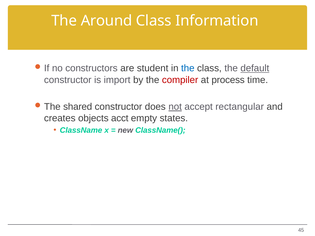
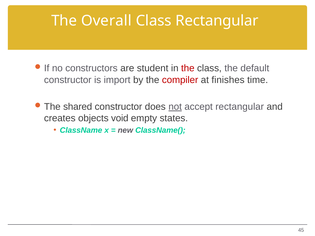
Around: Around -> Overall (106, 21)
Class Information: Information -> Rectangular (217, 21)
the colour: blue -> red (188, 68)
default underline: present -> none (255, 68)
process: process -> finishes (228, 80)
acct: acct -> void (120, 118)
